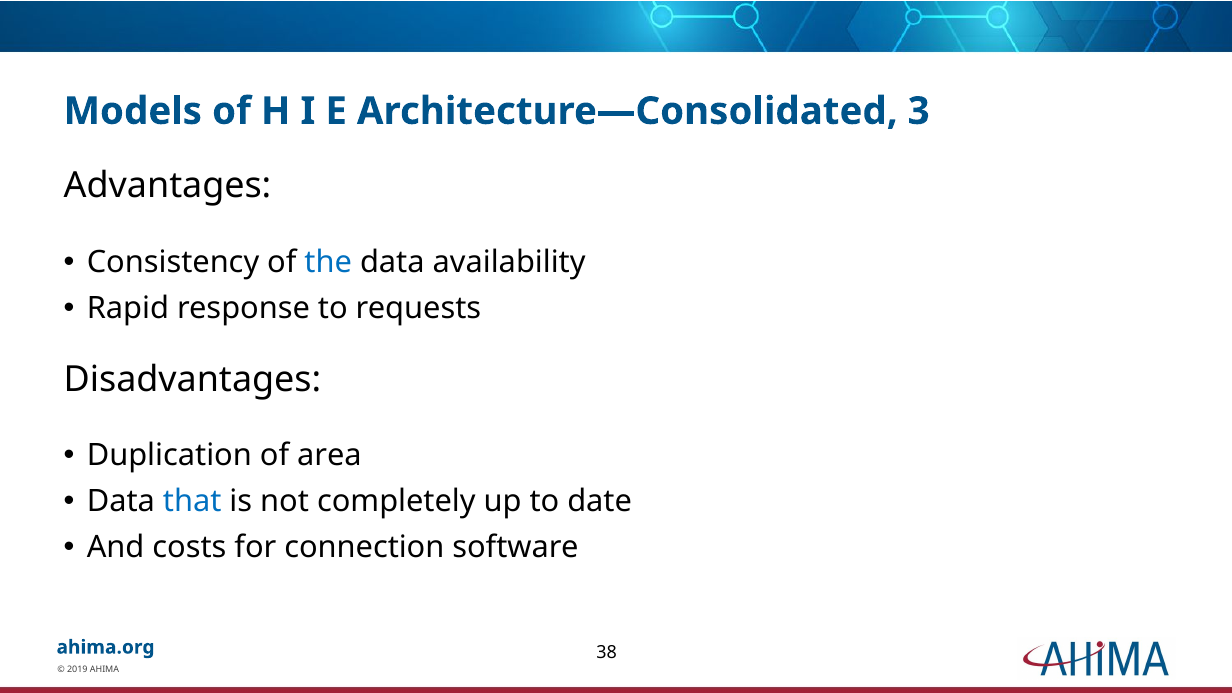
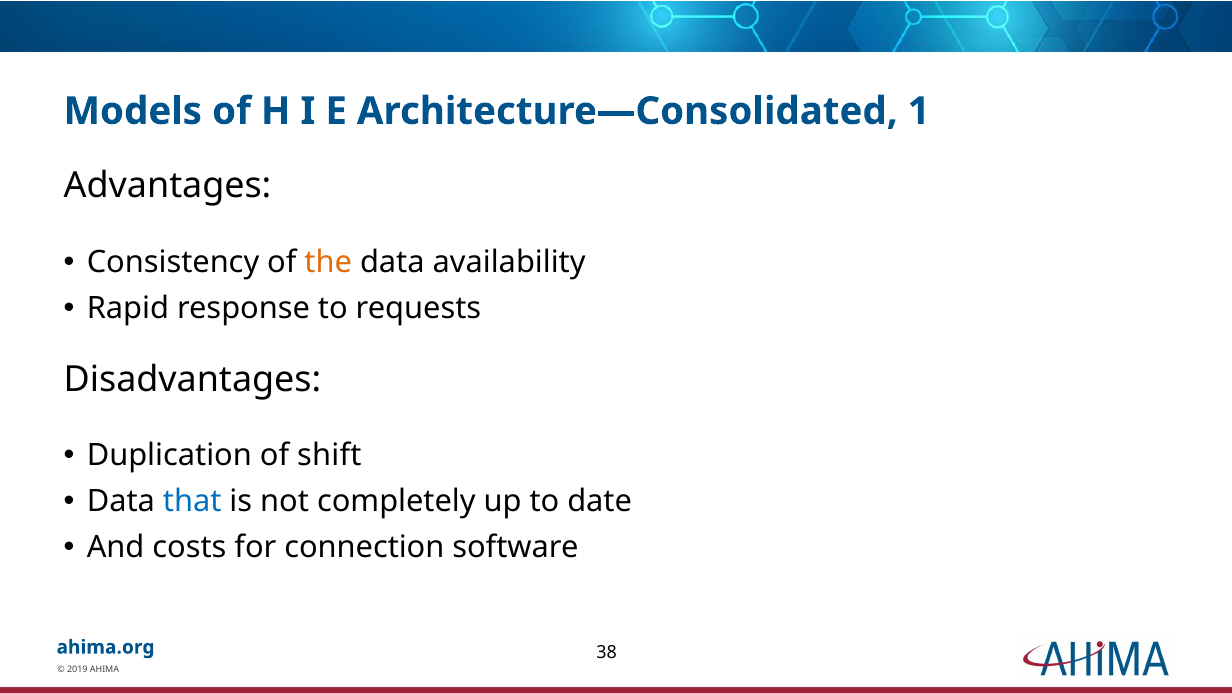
3: 3 -> 1 (919, 111)
the colour: blue -> orange (328, 262)
area: area -> shift (329, 455)
